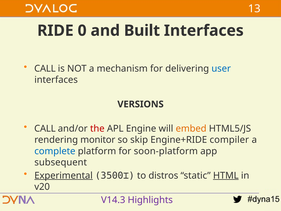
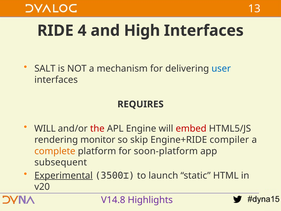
0: 0 -> 4 (82, 31)
Built: Built -> High (142, 31)
CALL: CALL -> SALT (45, 69)
VERSIONS: VERSIONS -> REQUIRES (141, 104)
CALL: CALL -> WILL (45, 128)
embed colour: orange -> red (191, 128)
complete colour: blue -> orange (55, 151)
distros: distros -> launch (163, 175)
HTML underline: present -> none (226, 175)
V14.3: V14.3 -> V14.8 (113, 200)
